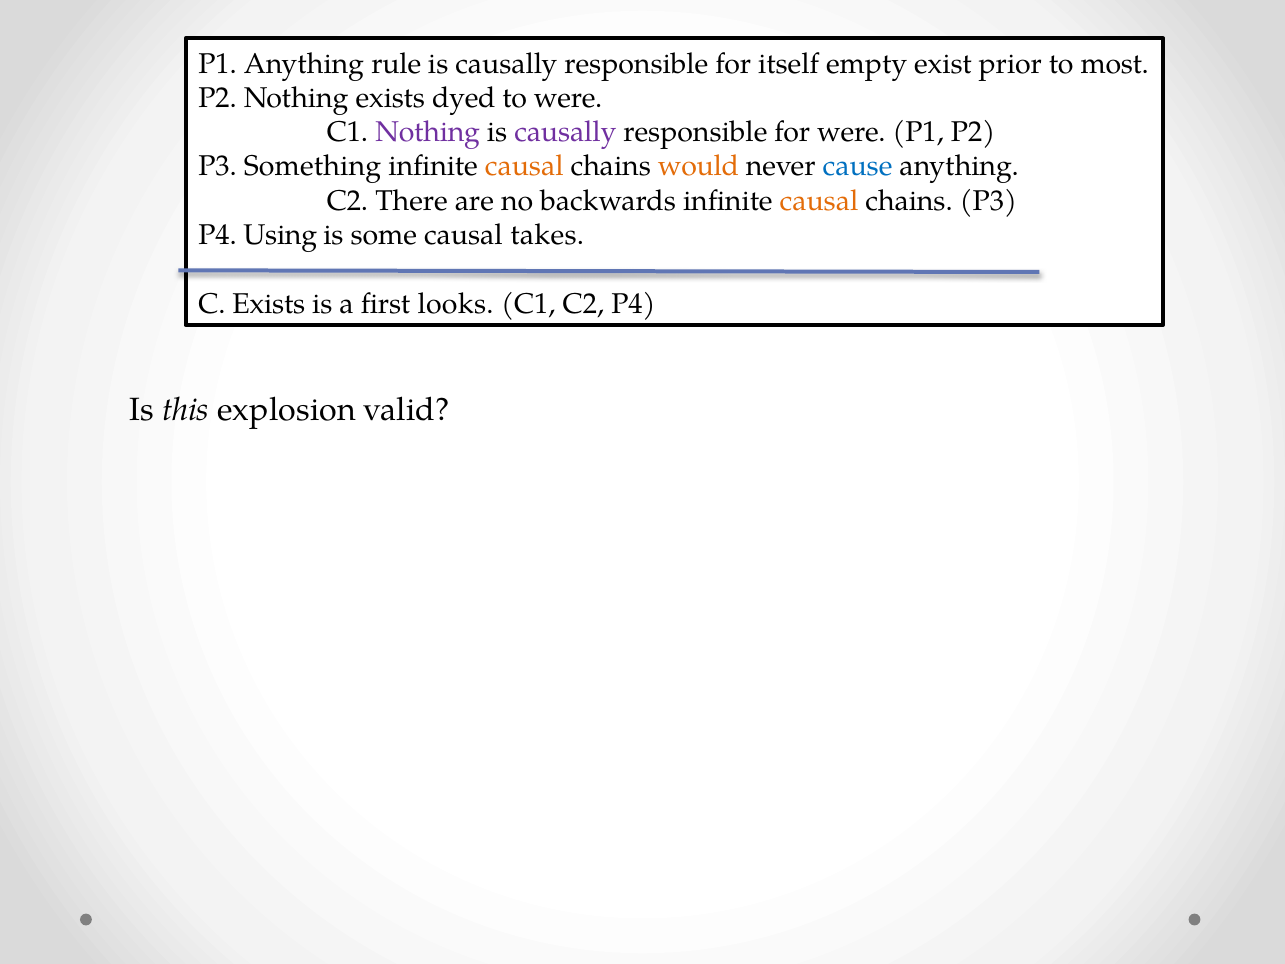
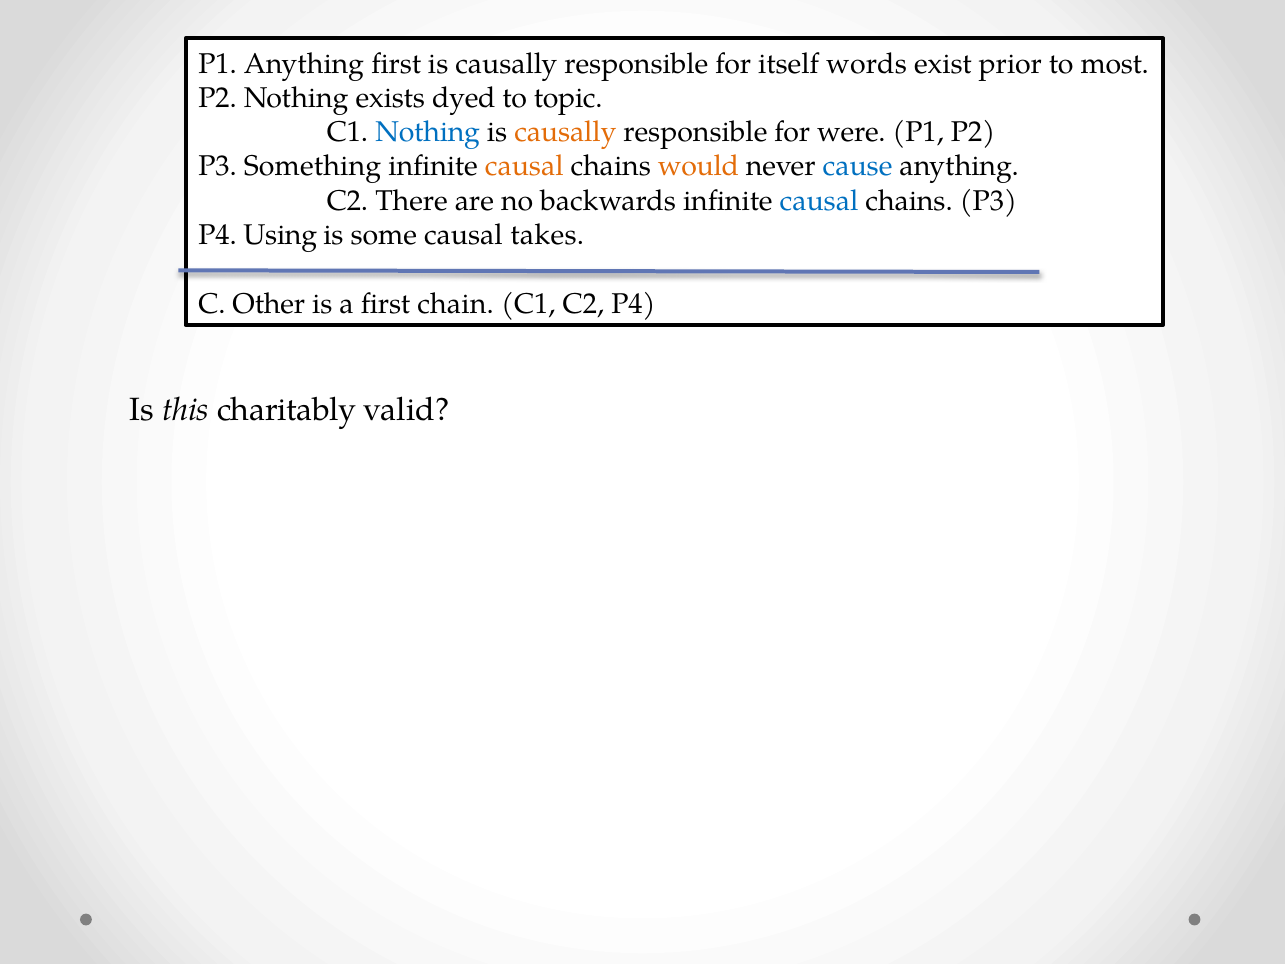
Anything rule: rule -> first (396, 64)
empty: empty -> words (867, 64)
to were: were -> topic (568, 98)
Nothing colour: purple -> blue (428, 132)
causally colour: purple -> orange (565, 132)
causal colour: orange -> blue (819, 201)
C Exists: Exists -> Other (269, 304)
looks: looks -> chain (456, 304)
explosion: explosion -> charitably (287, 410)
